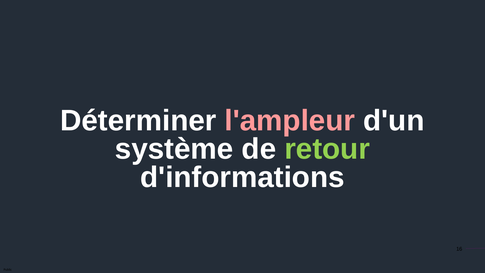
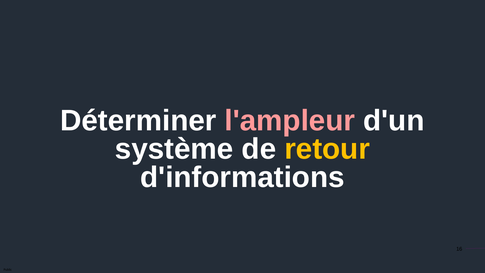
retour colour: light green -> yellow (327, 149)
